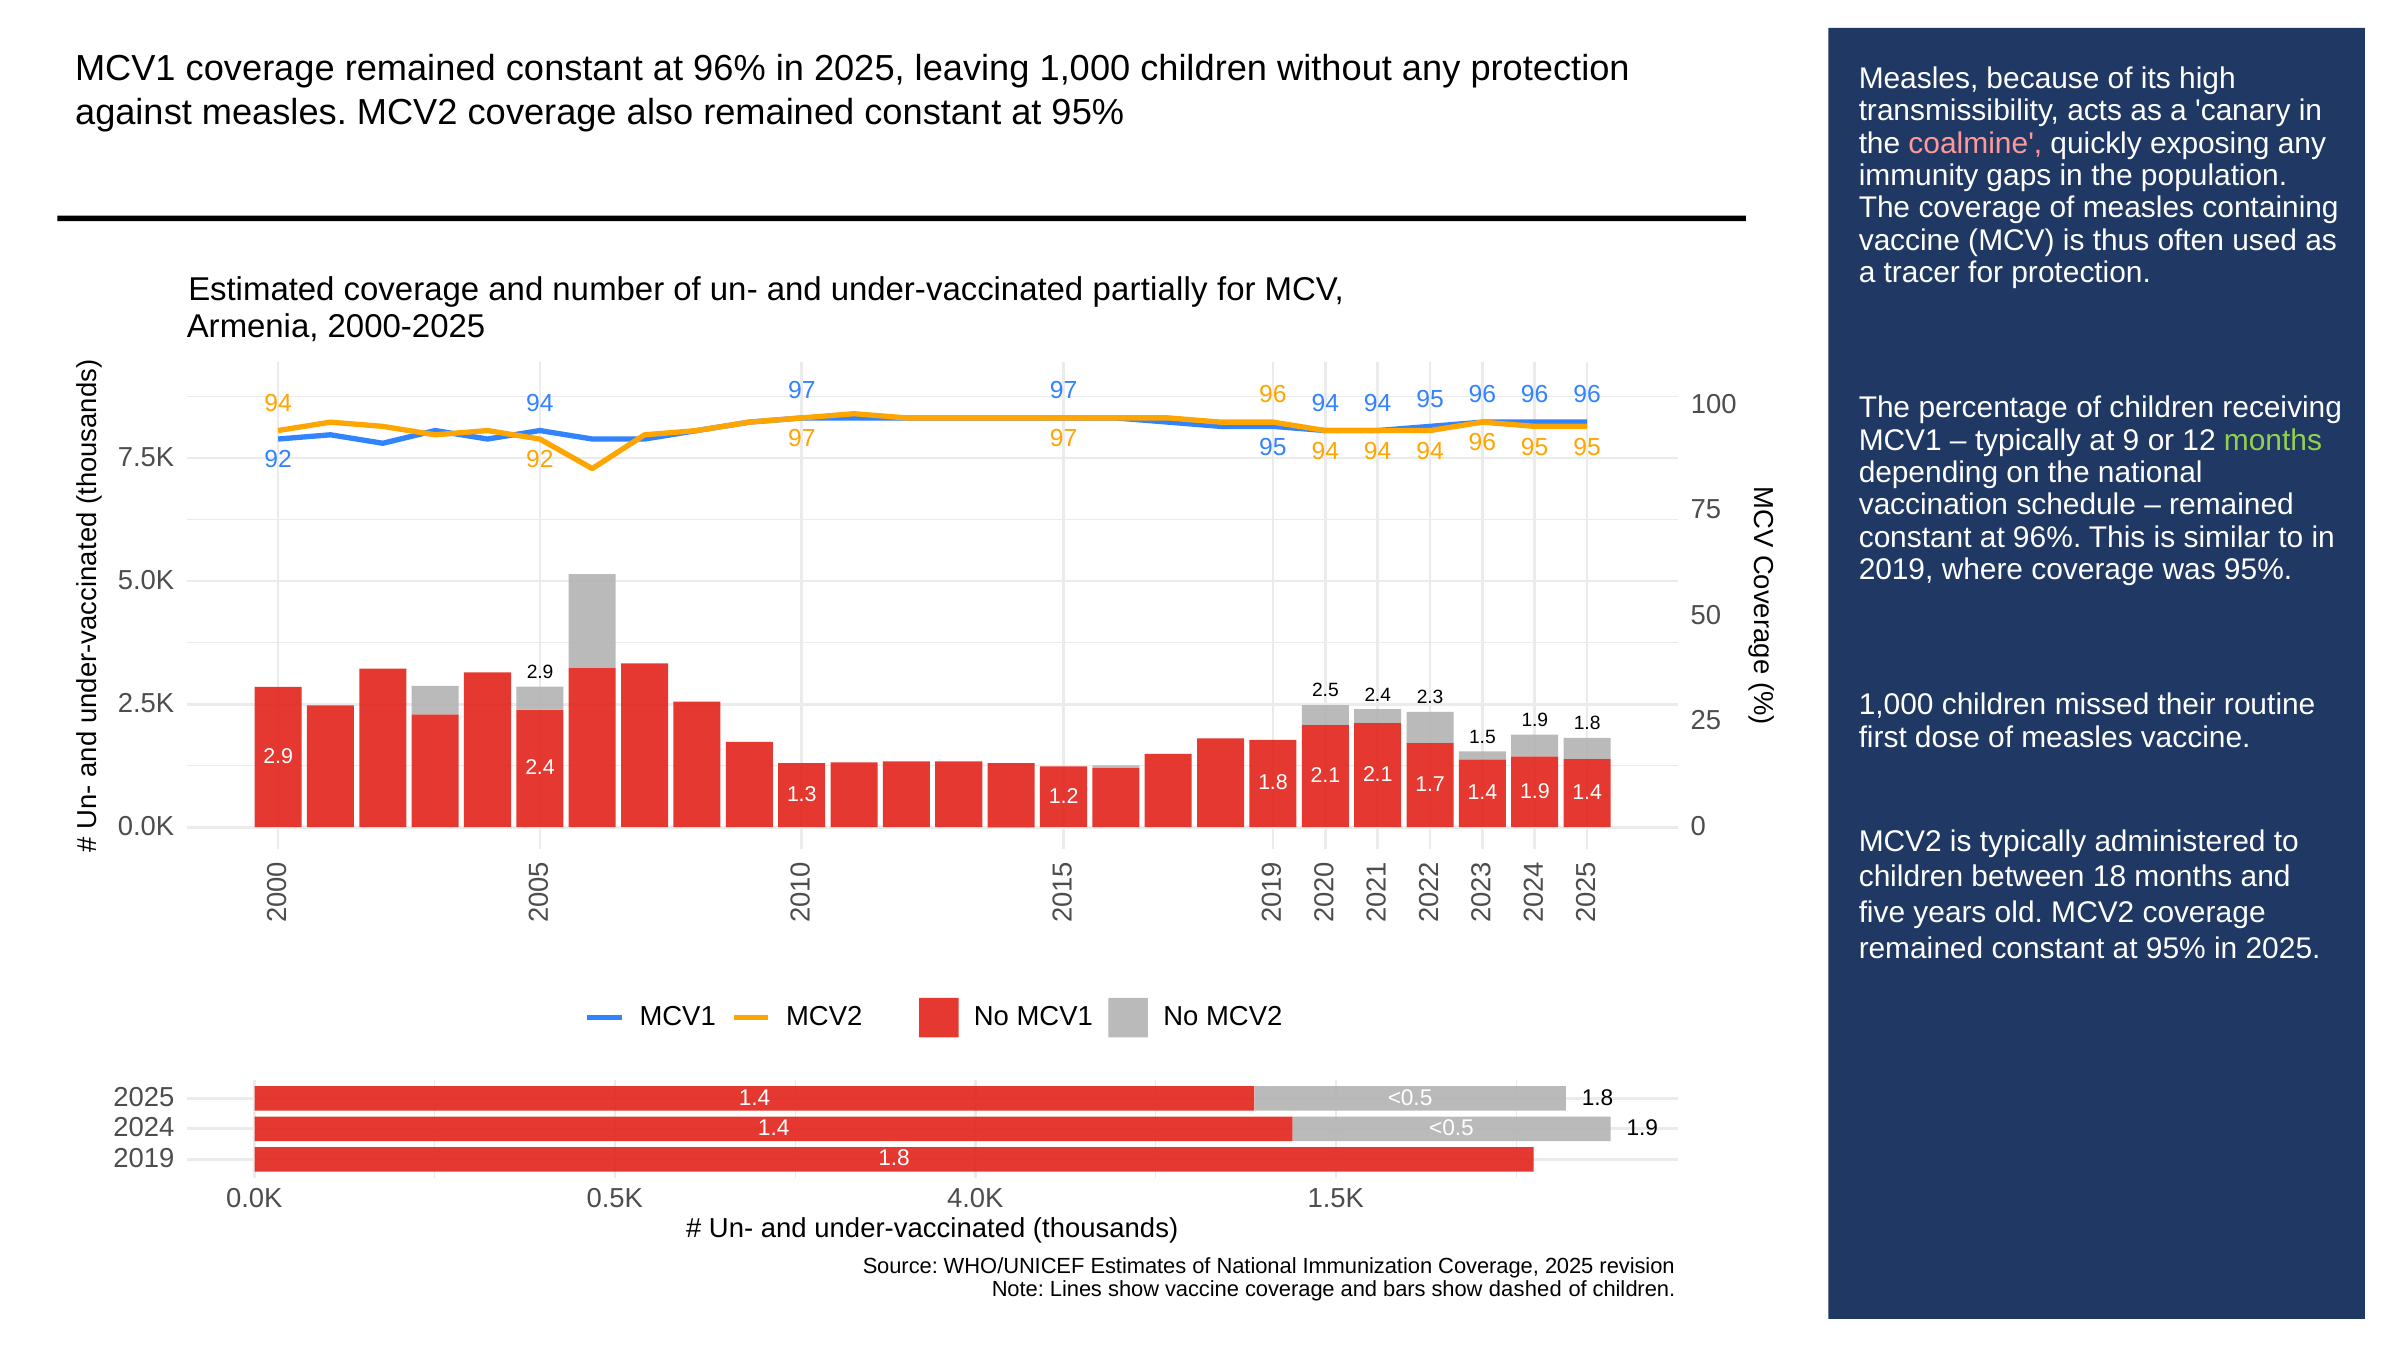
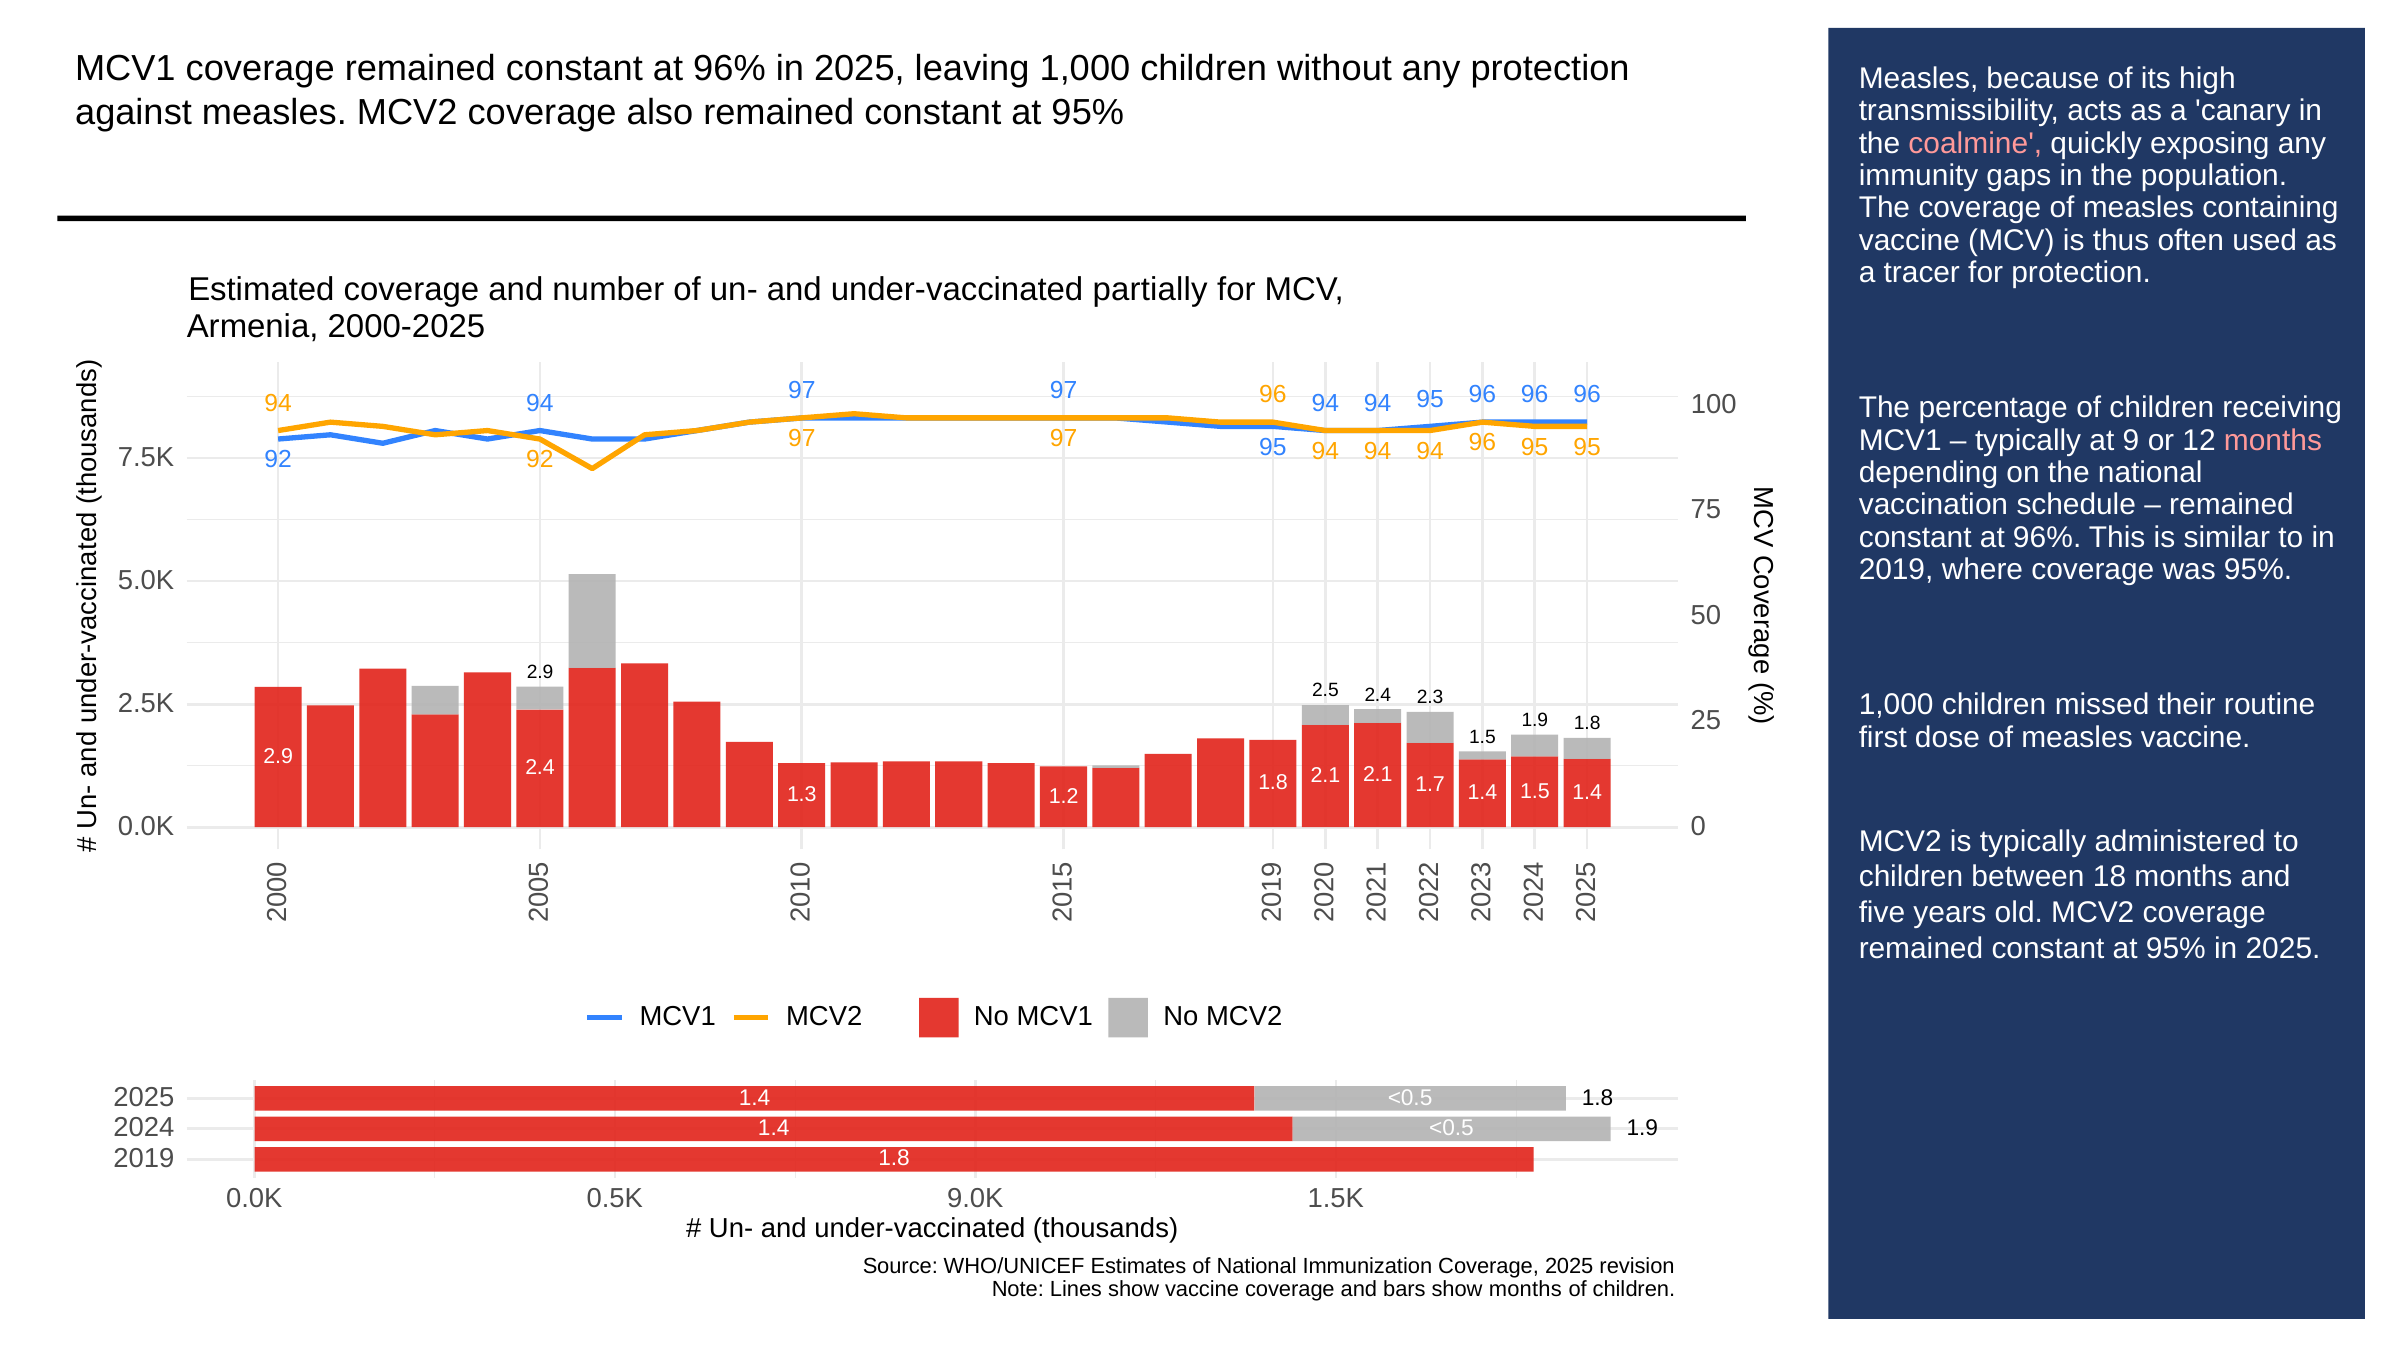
months colour: light green -> pink (2273, 440)
1.4 1.9: 1.9 -> 1.5 (1535, 791)
4.0K: 4.0K -> 9.0K (975, 1199)
show dashed: dashed -> months (1525, 1290)
